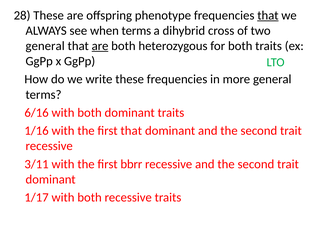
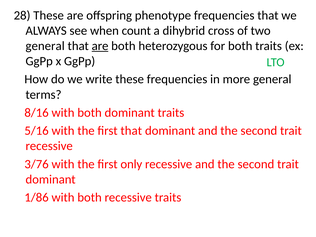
that underline: present -> none (268, 15)
when terms: terms -> count (136, 31)
6/16: 6/16 -> 8/16 (37, 113)
1/16: 1/16 -> 5/16 (37, 131)
3/11: 3/11 -> 3/76 (37, 164)
bbrr: bbrr -> only (131, 164)
1/17: 1/17 -> 1/86 (37, 197)
